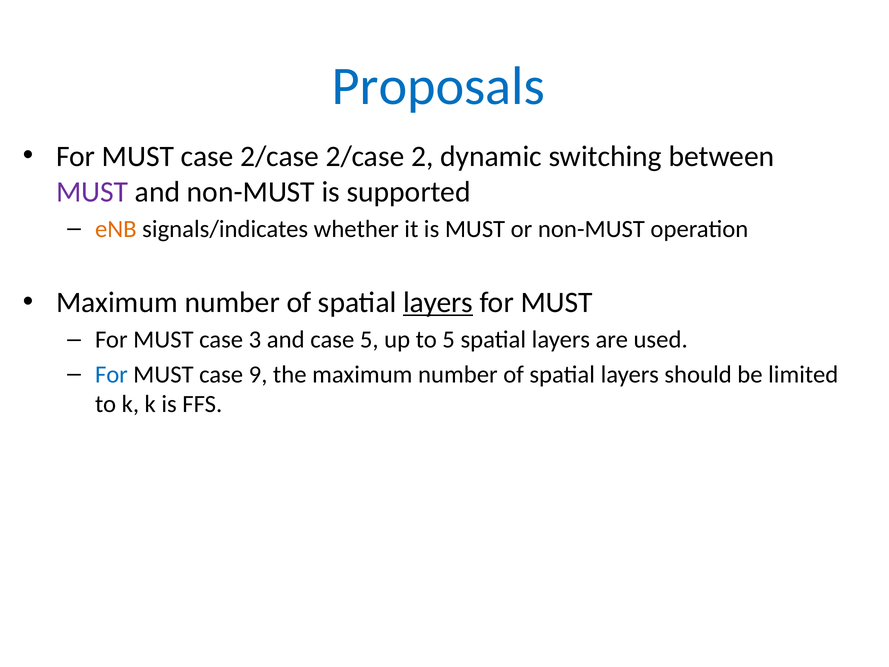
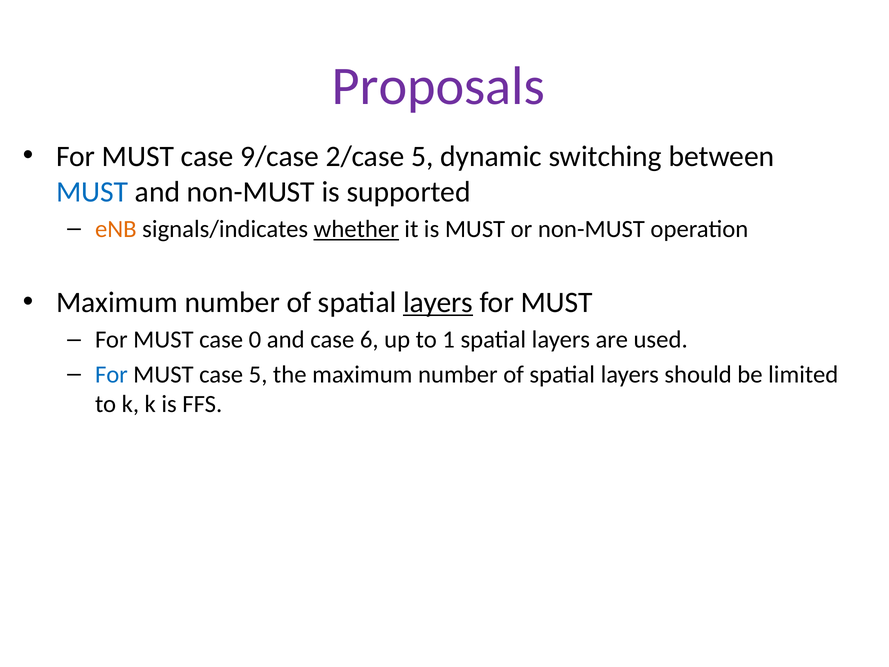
Proposals colour: blue -> purple (438, 86)
case 2/case: 2/case -> 9/case (280, 156)
2/case 2: 2 -> 5 (422, 156)
MUST colour: purple -> blue (92, 192)
whether underline: none -> present (356, 229)
3: 3 -> 0 (255, 340)
case 5: 5 -> 6 (369, 340)
to 5: 5 -> 1 (449, 340)
case 9: 9 -> 5 (258, 374)
